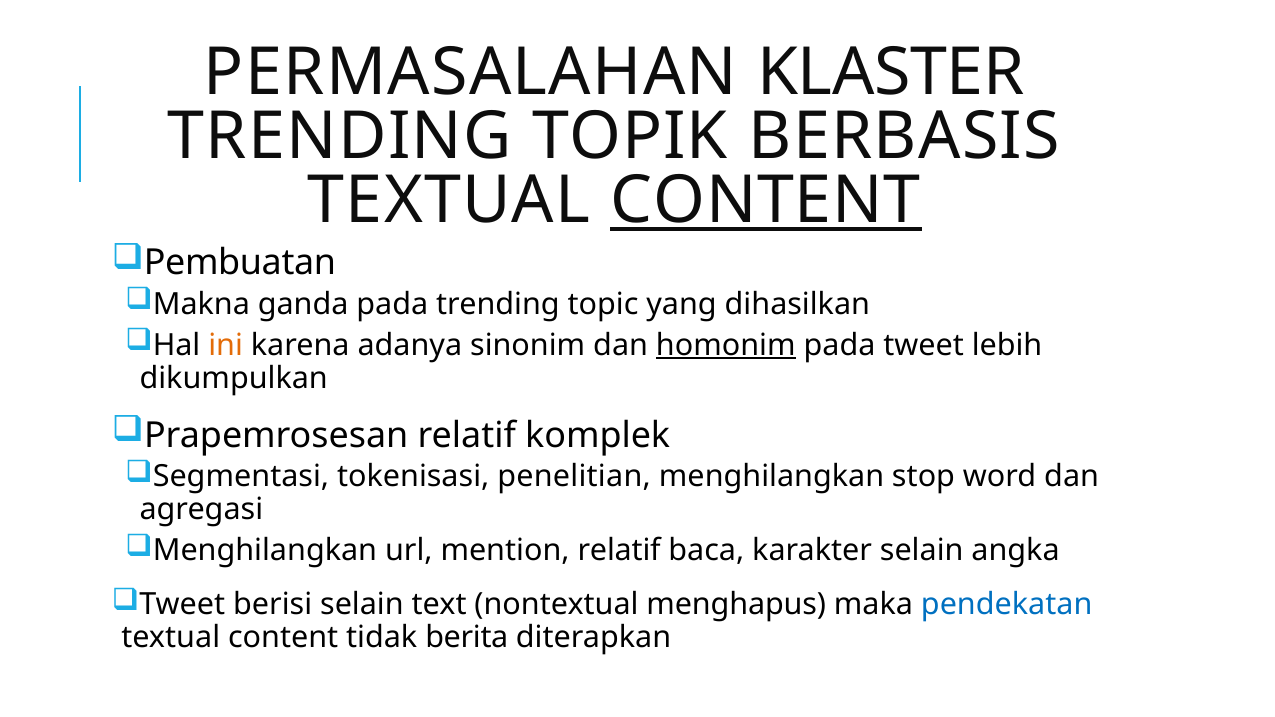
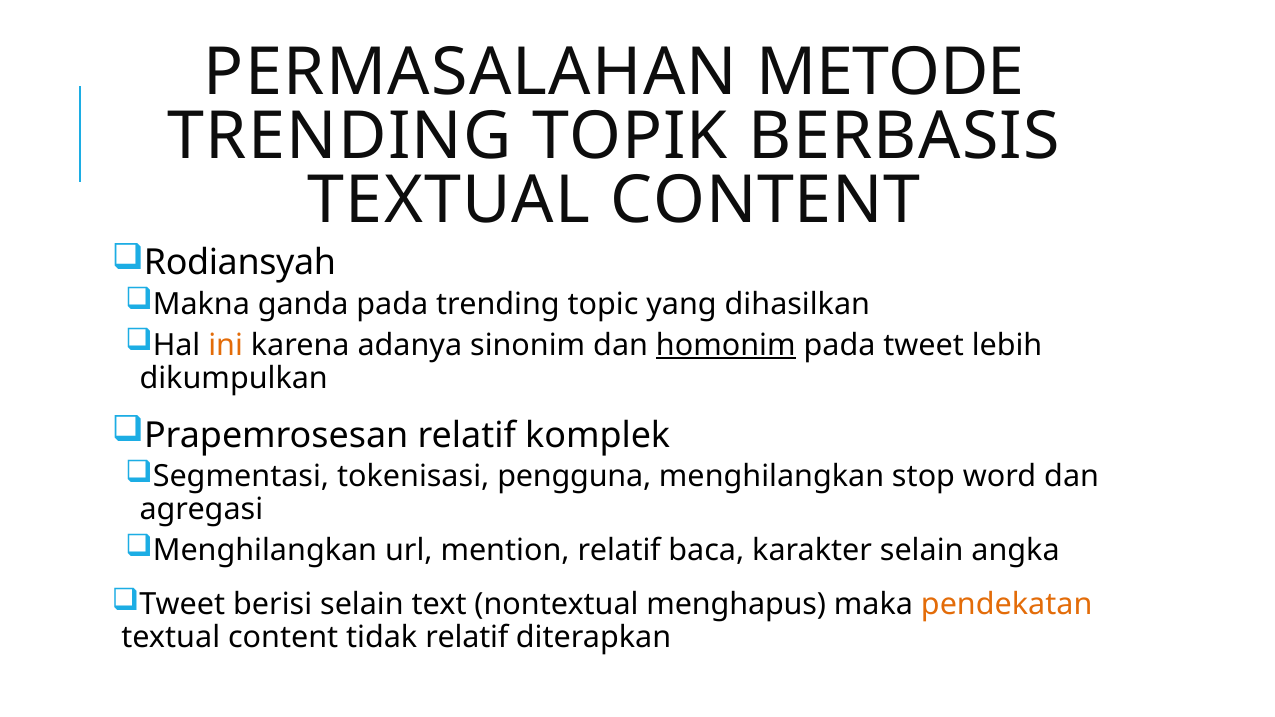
KLASTER: KLASTER -> METODE (891, 73)
CONTENT underline: present -> none (766, 201)
Pembuatan: Pembuatan -> Rodiansyah (240, 263)
penelitian: penelitian -> pengguna (574, 477)
pendekatan colour: blue -> orange (1007, 605)
tidak berita: berita -> relatif (467, 638)
